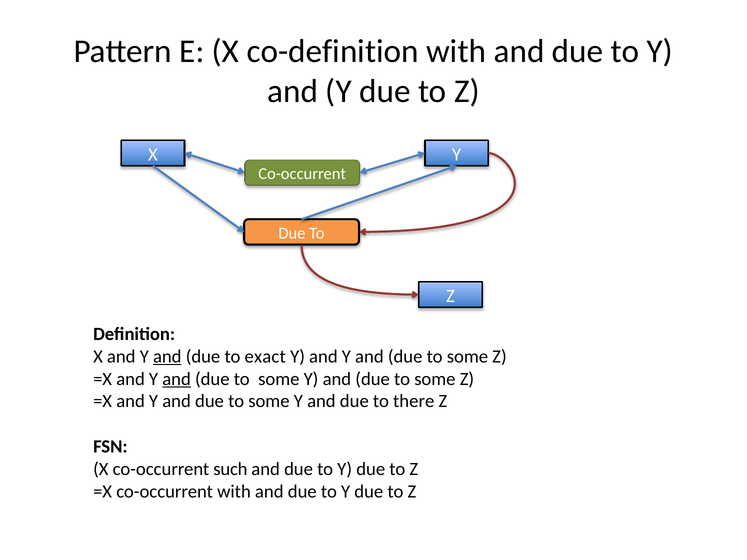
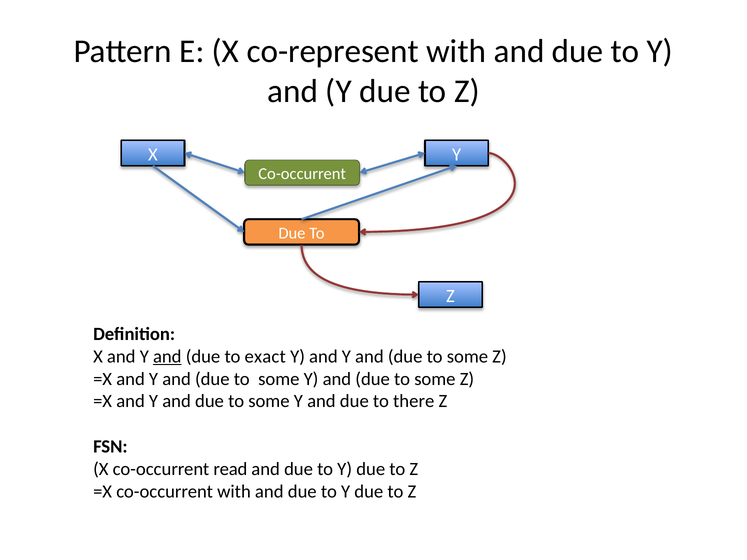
co-definition: co-definition -> co-represent (333, 52)
and underline: present -> none (177, 379)
such: such -> read (230, 469)
